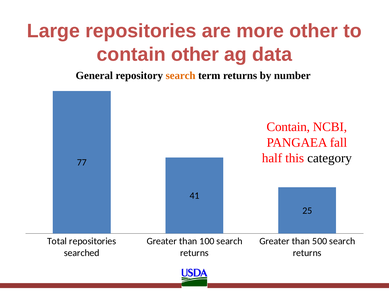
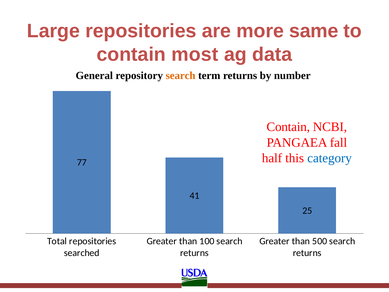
more other: other -> same (314, 31)
contain other: other -> most (195, 54)
category colour: black -> blue (330, 158)
